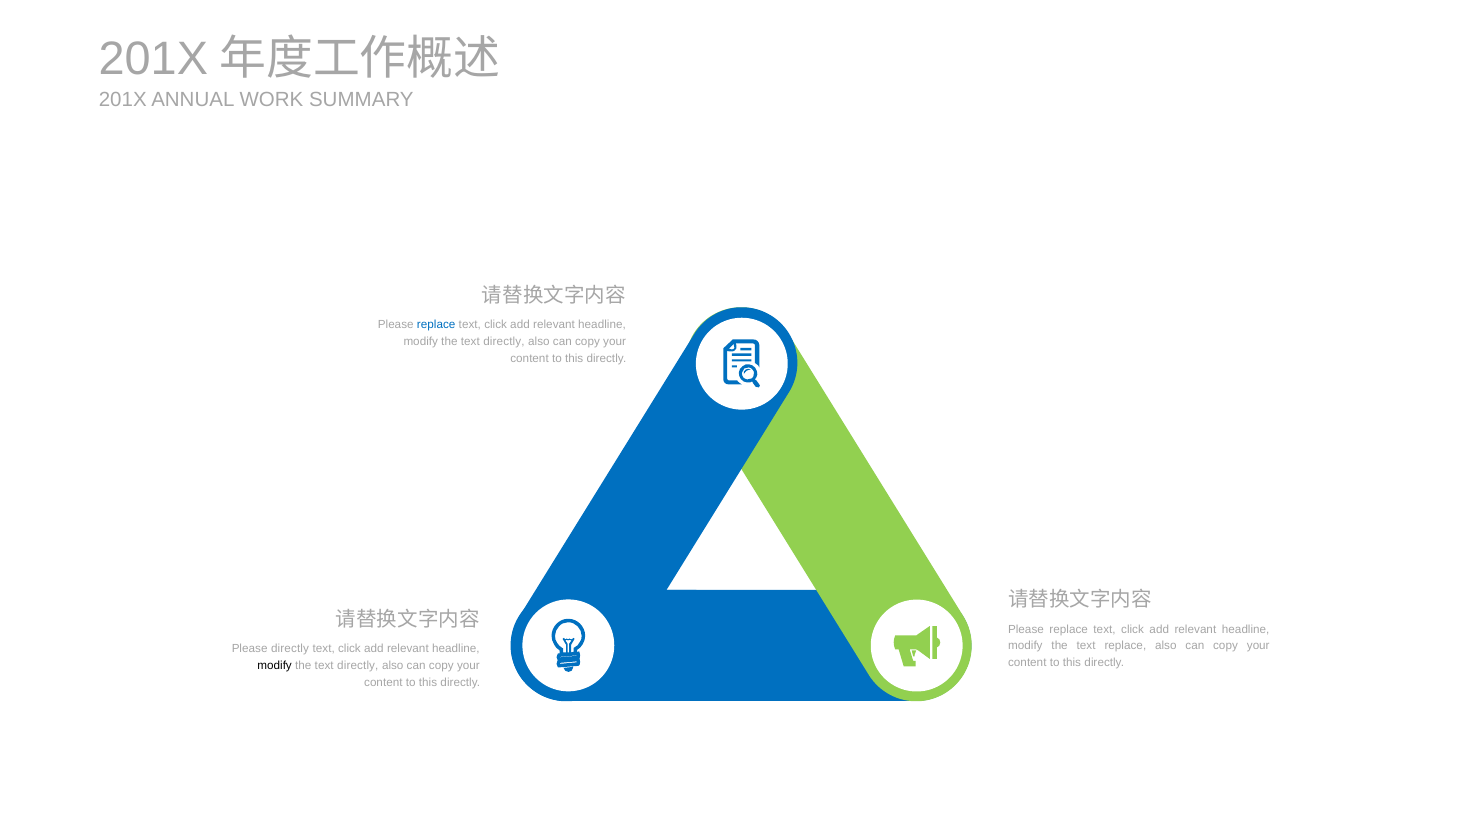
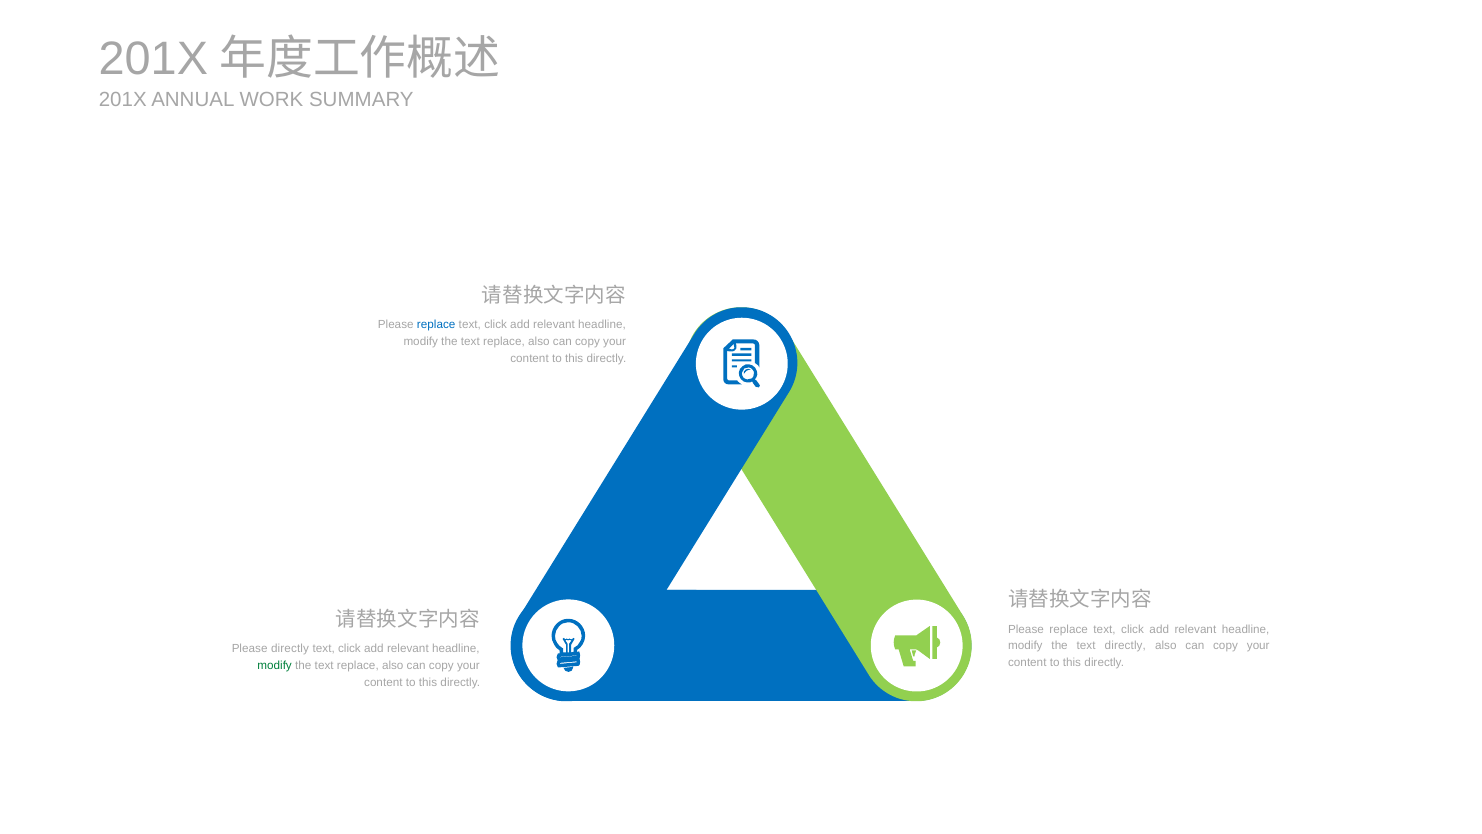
directly: directly -> replace (504, 341)
text replace: replace -> directly (1125, 646)
modify colour: black -> green (275, 665)
directly: directly -> replace (358, 665)
